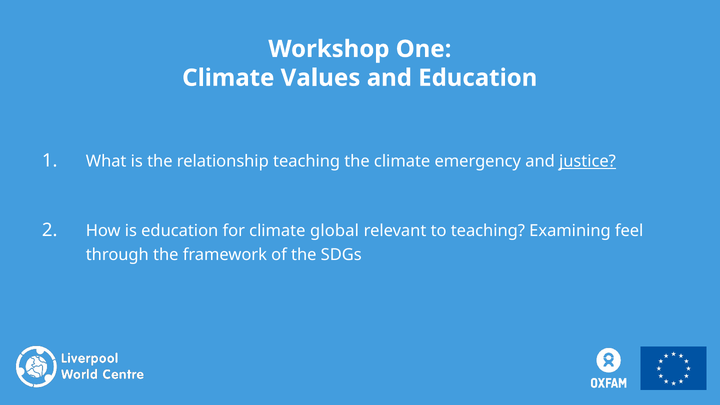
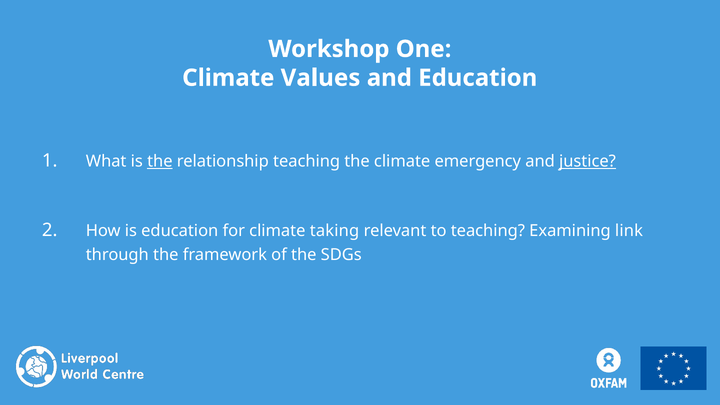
the underline: none -> present (160, 161)
global: global -> taking (335, 231)
feel: feel -> link (629, 231)
